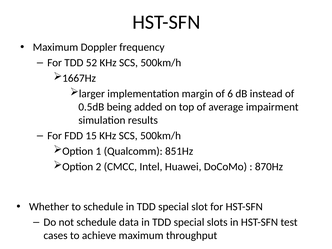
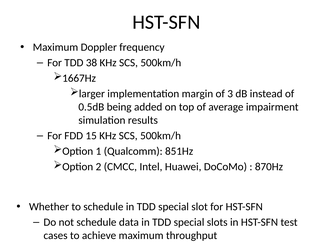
52: 52 -> 38 (91, 63)
6: 6 -> 3 (230, 94)
